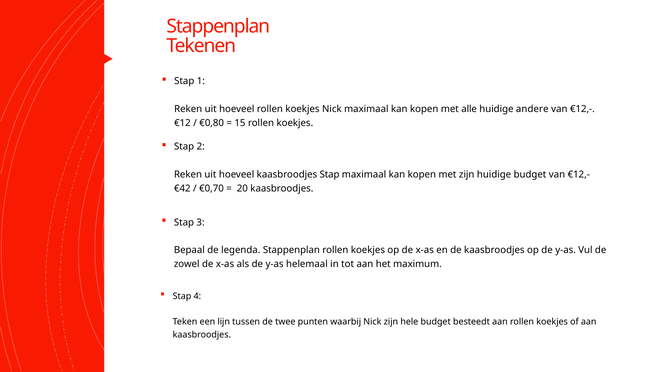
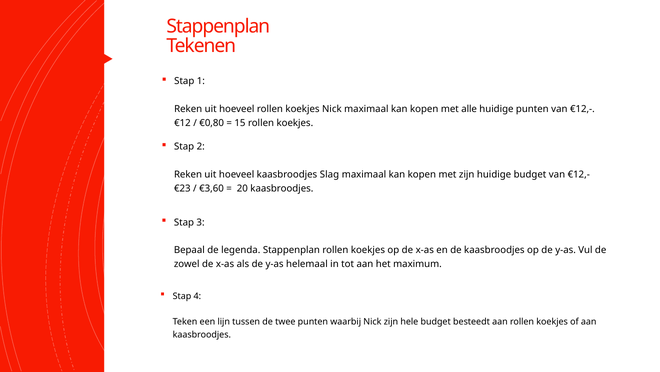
huidige andere: andere -> punten (532, 109)
kaasbroodjes Stap: Stap -> Slag (329, 174)
€42: €42 -> €23 (182, 188)
€0,70: €0,70 -> €3,60 (211, 188)
